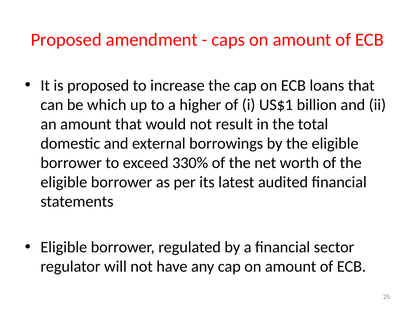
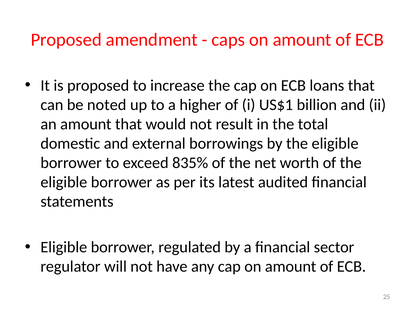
which: which -> noted (107, 105)
330%: 330% -> 835% (190, 163)
